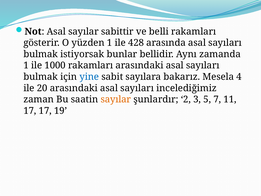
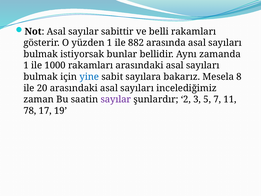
428: 428 -> 882 (136, 43)
4: 4 -> 8 (239, 77)
sayılar colour: orange -> purple (116, 99)
17: 17 -> 78 (30, 111)
